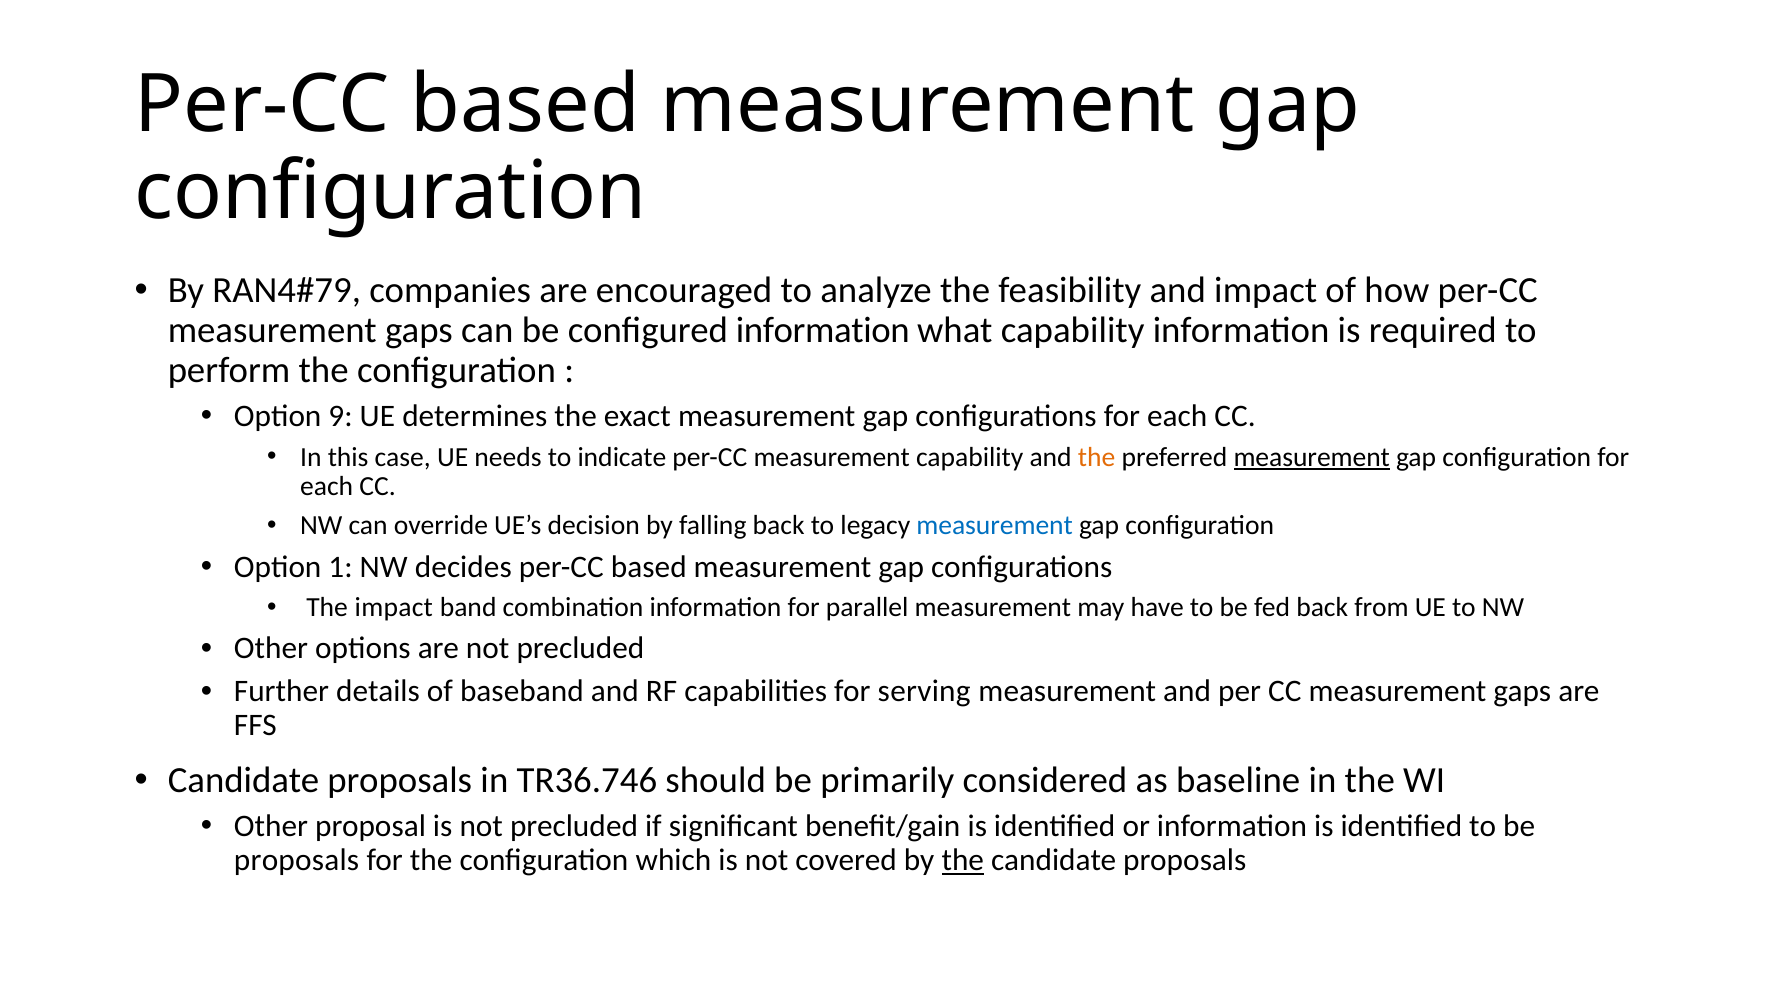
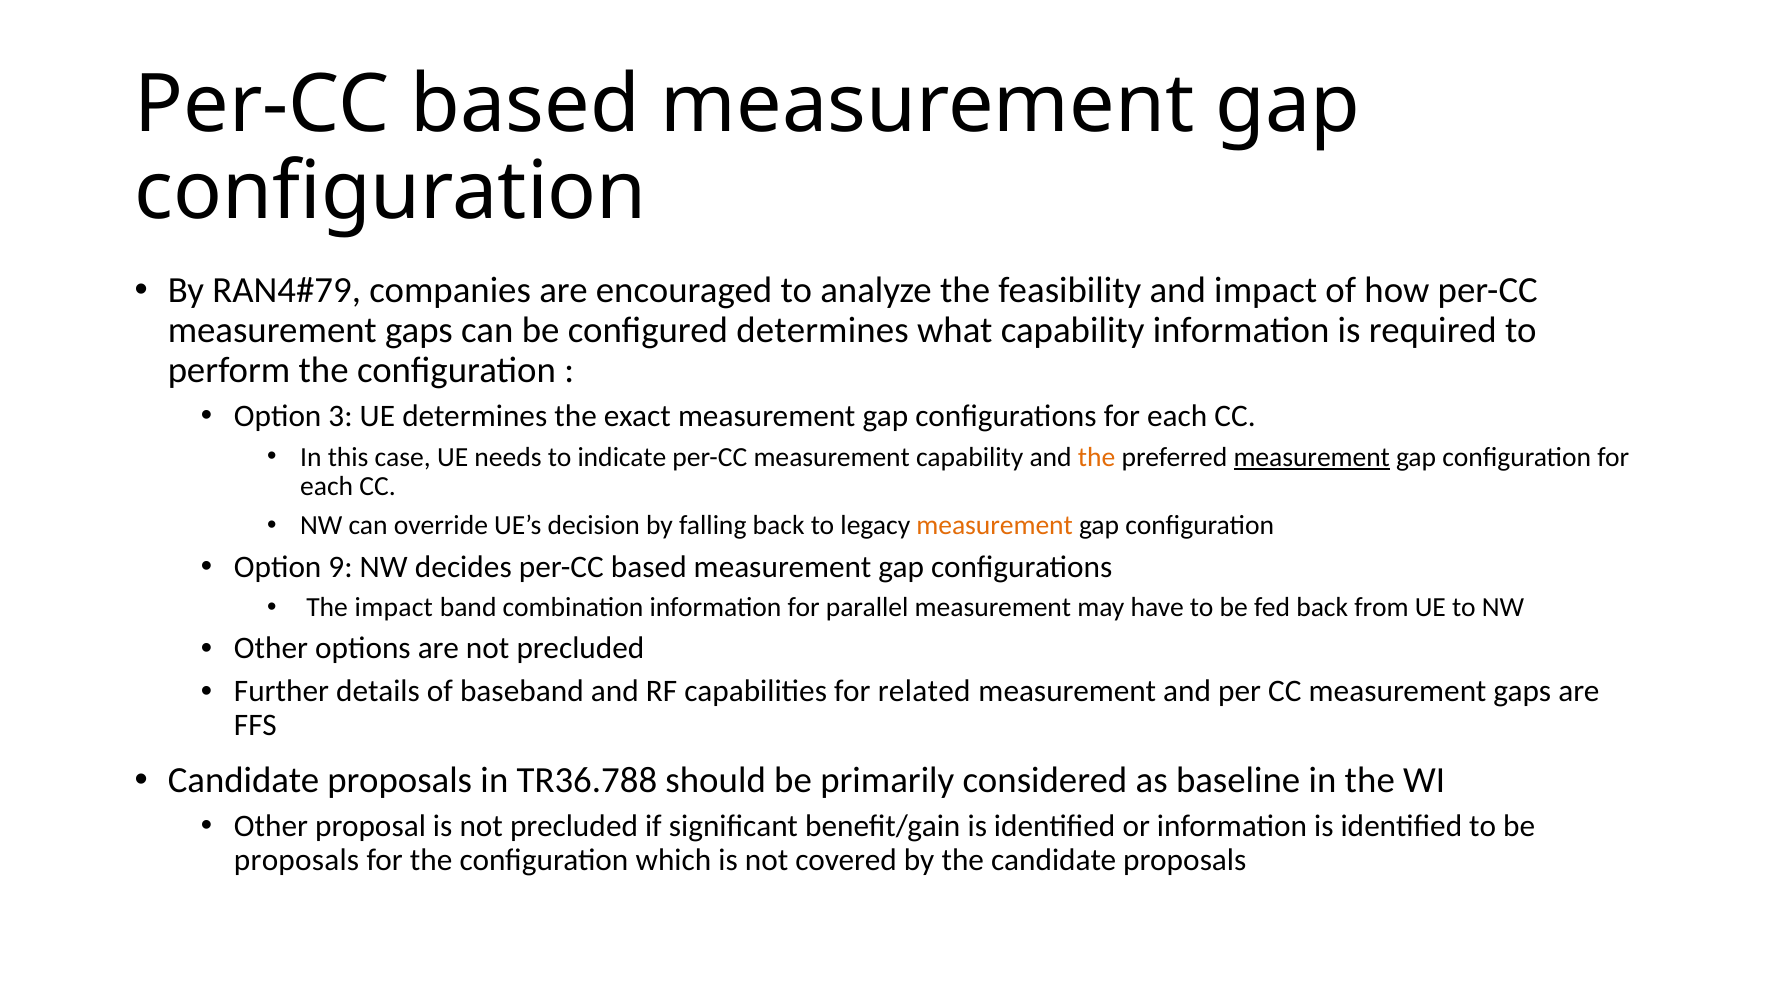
configured information: information -> determines (823, 330)
9: 9 -> 3 (341, 416)
measurement colour: blue -> orange (995, 526)
1: 1 -> 9 (341, 567)
serving: serving -> related (924, 692)
TR36.746: TR36.746 -> TR36.788 (587, 781)
the underline: present -> none (963, 861)
